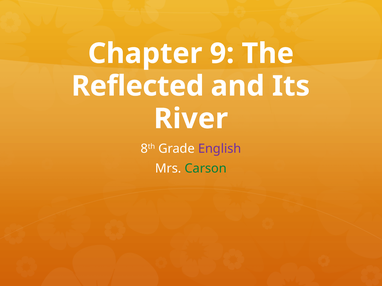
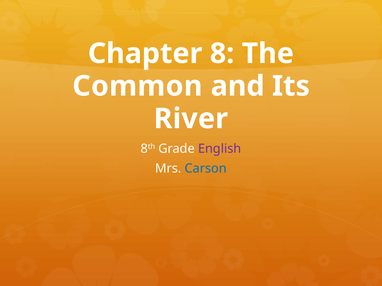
9: 9 -> 8 (222, 54)
Reflected: Reflected -> Common (137, 86)
Carson colour: green -> blue (206, 169)
